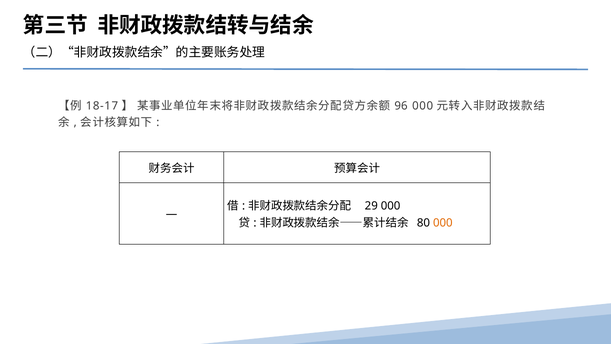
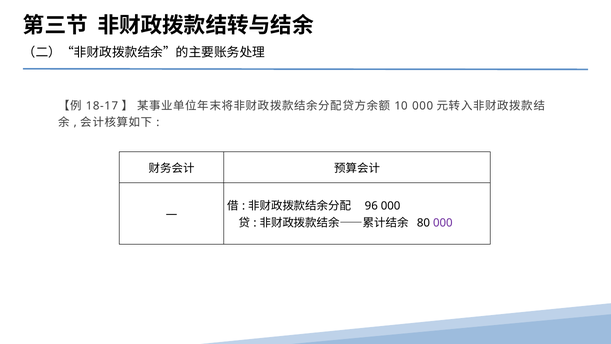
96: 96 -> 10 (401, 106)
29: 29 -> 96 (371, 206)
000 colour: orange -> purple (443, 223)
